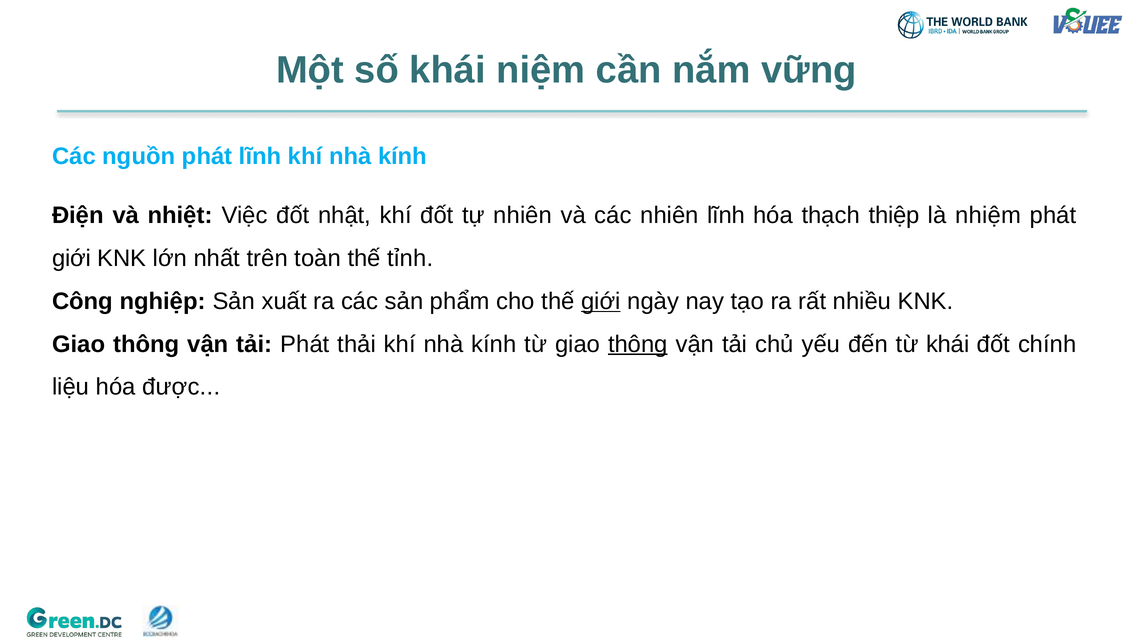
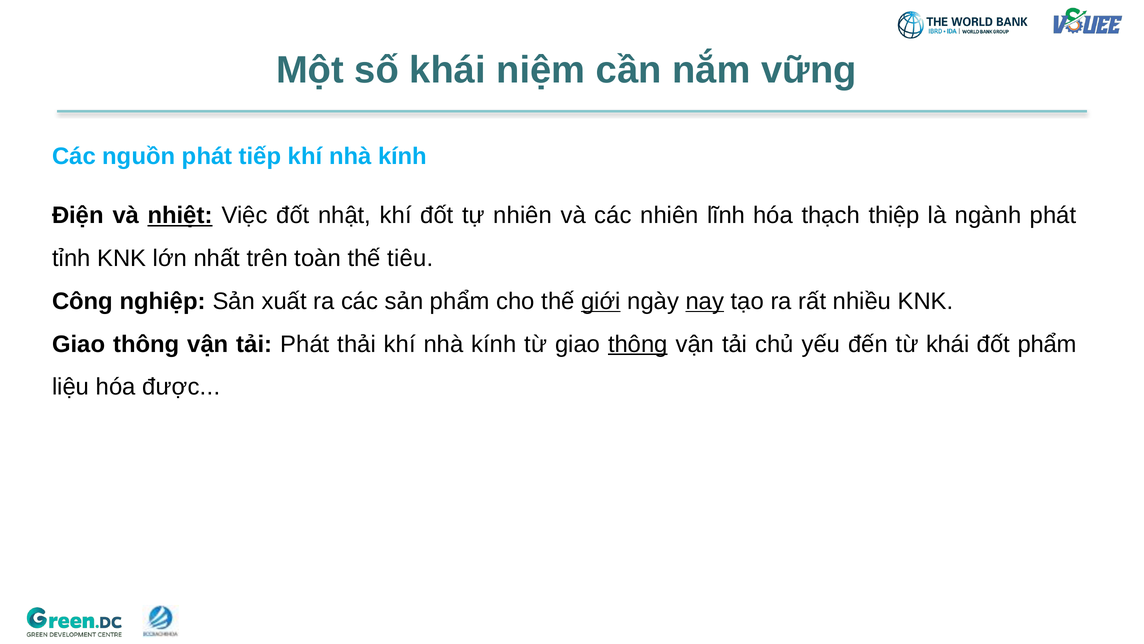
phát lĩnh: lĩnh -> tiếp (260, 156)
nhiệt underline: none -> present (180, 215)
nhiệm: nhiệm -> ngành (988, 215)
giới: giới -> tỉnh (71, 258)
tỉnh: tỉnh -> tiêu (410, 258)
nay underline: none -> present (705, 301)
đốt chính: chính -> phẩm (1047, 344)
